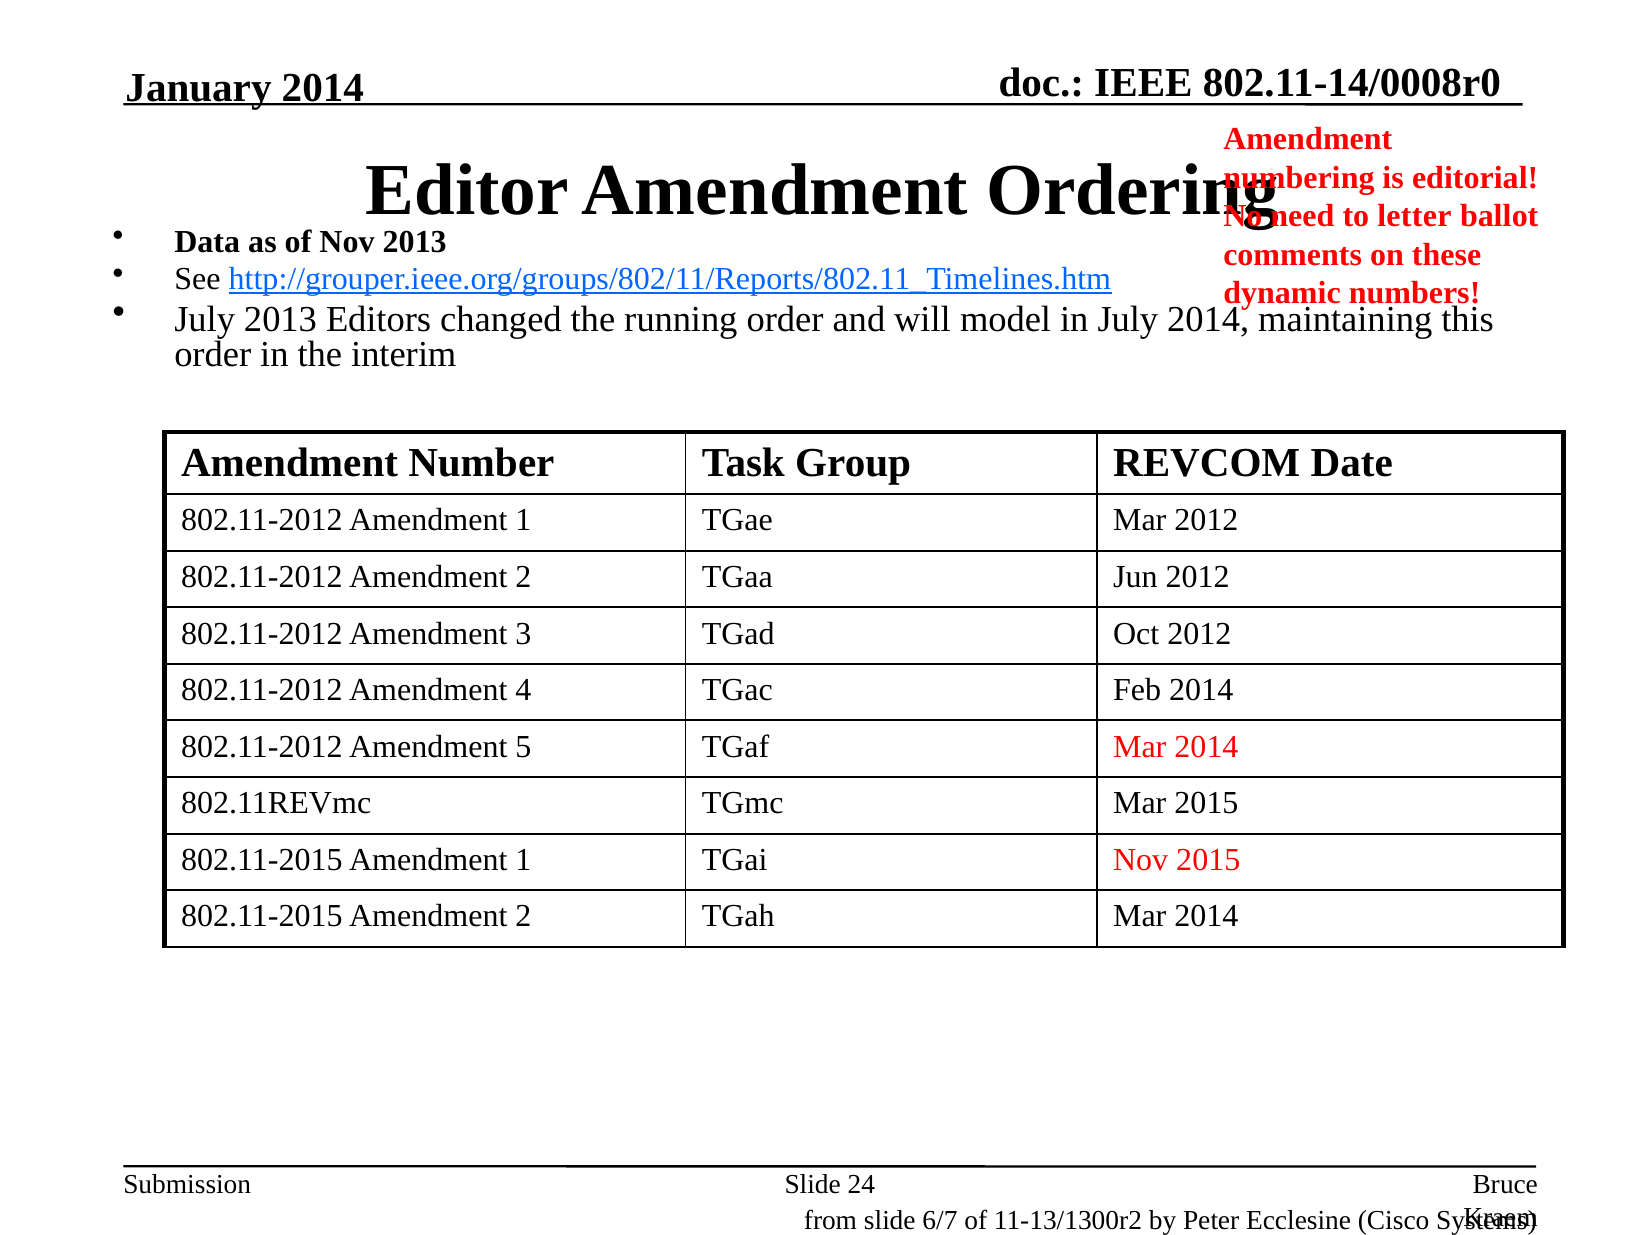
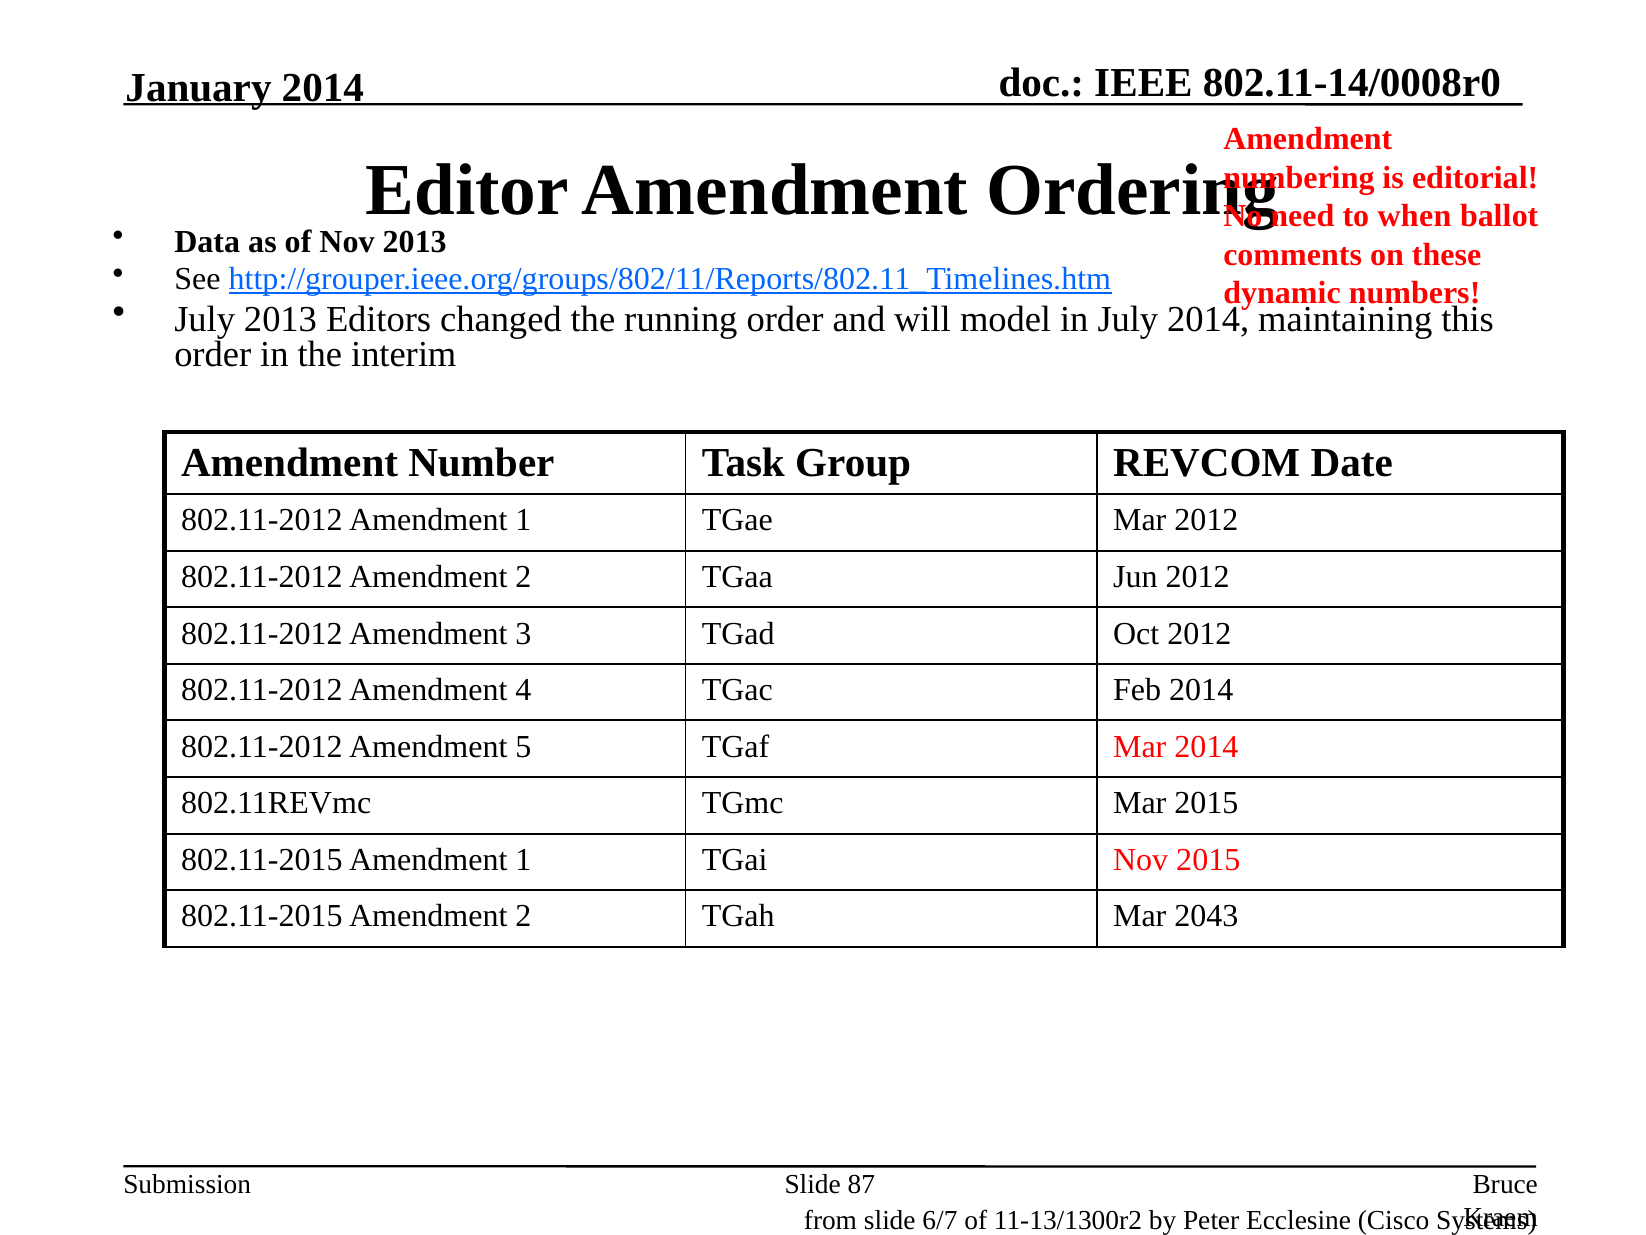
letter: letter -> when (1414, 216)
TGah Mar 2014: 2014 -> 2043 (1206, 916)
24: 24 -> 87 (861, 1184)
